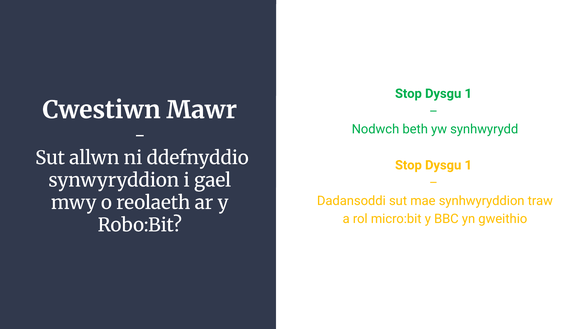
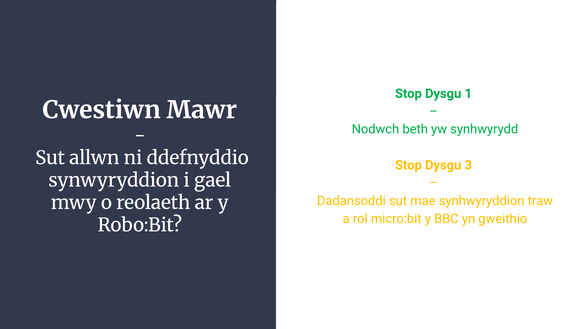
1: 1 -> 3 (468, 165)
